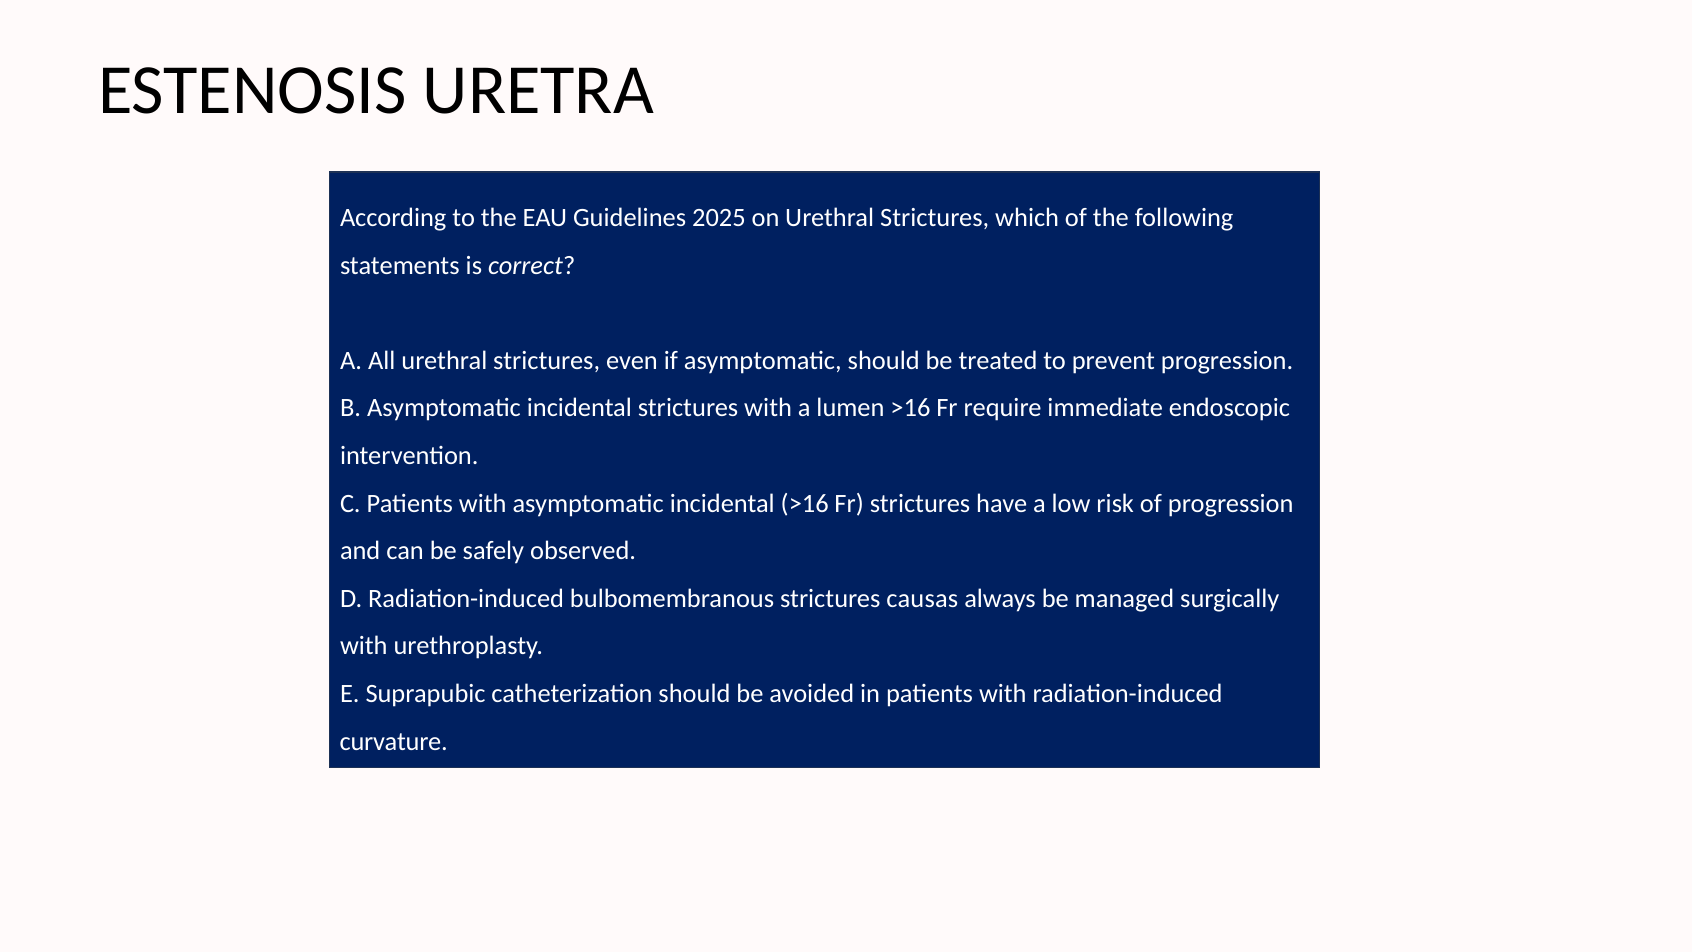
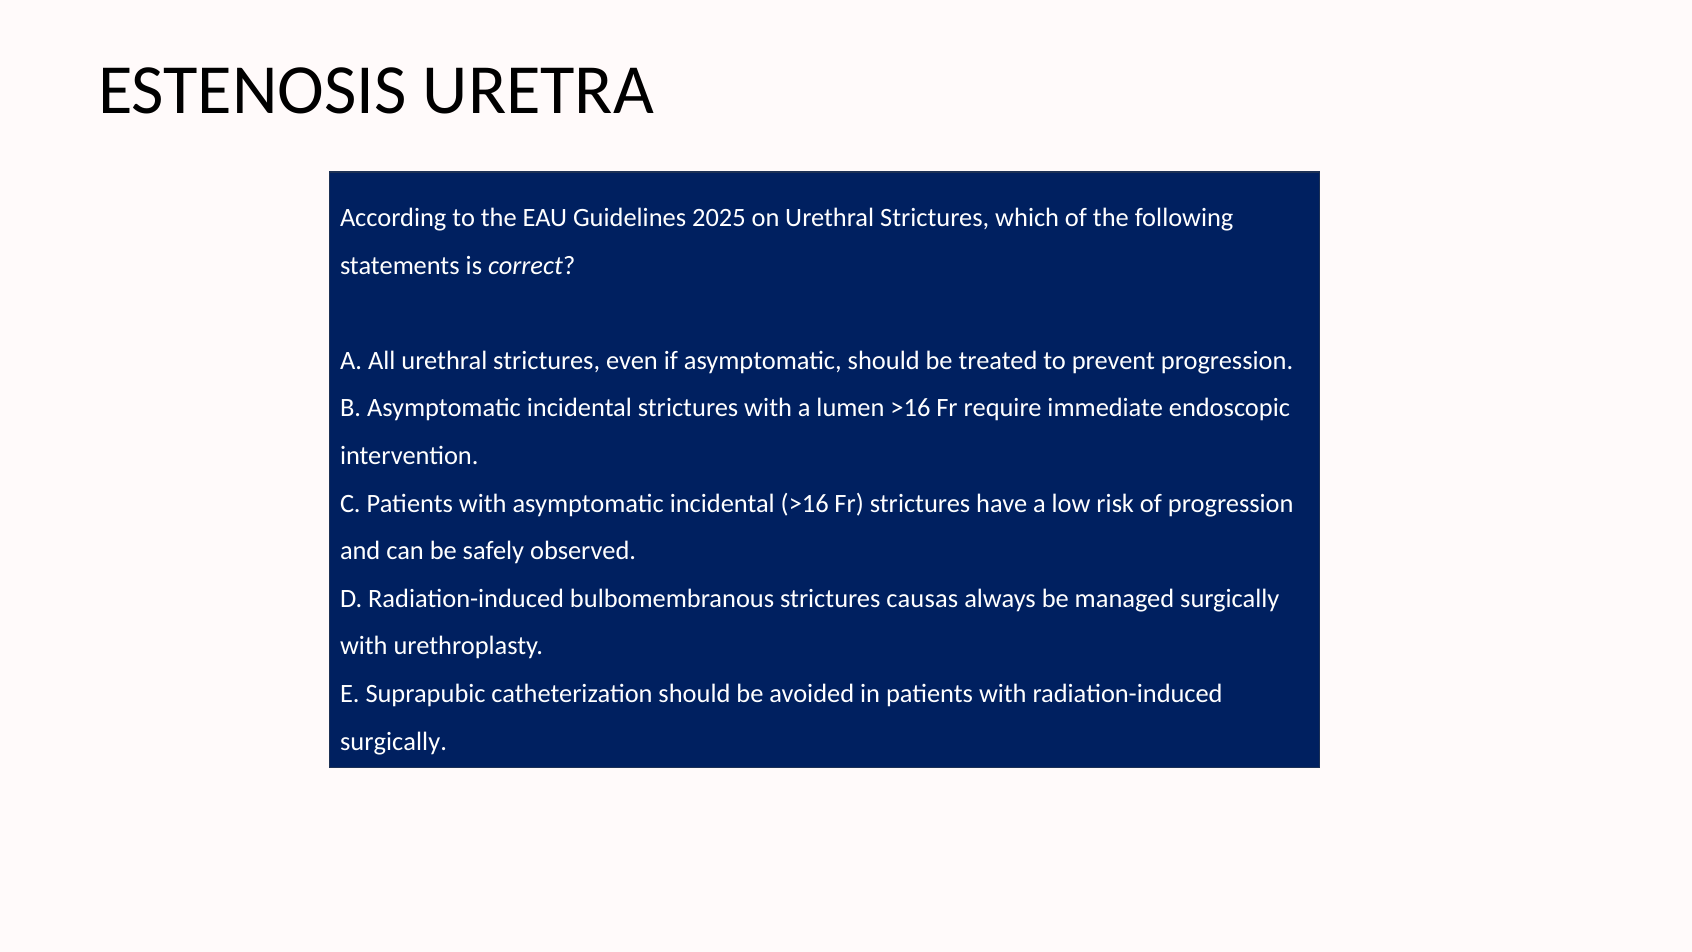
curvature: curvature -> surgically (394, 741)
